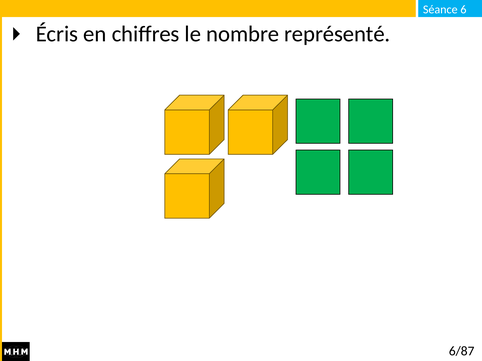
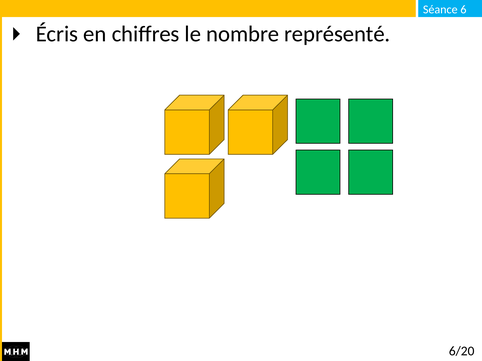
6/87: 6/87 -> 6/20 (462, 352)
